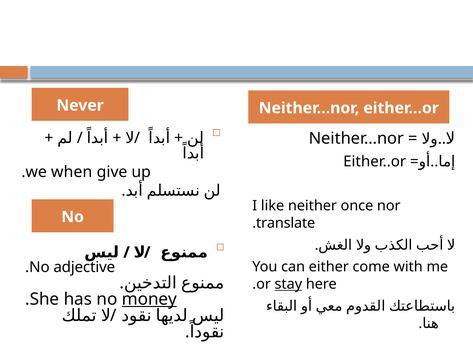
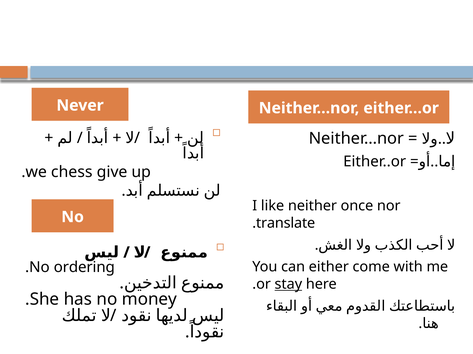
when: when -> chess (72, 172)
adjective: adjective -> ordering (84, 268)
money underline: present -> none (149, 300)
